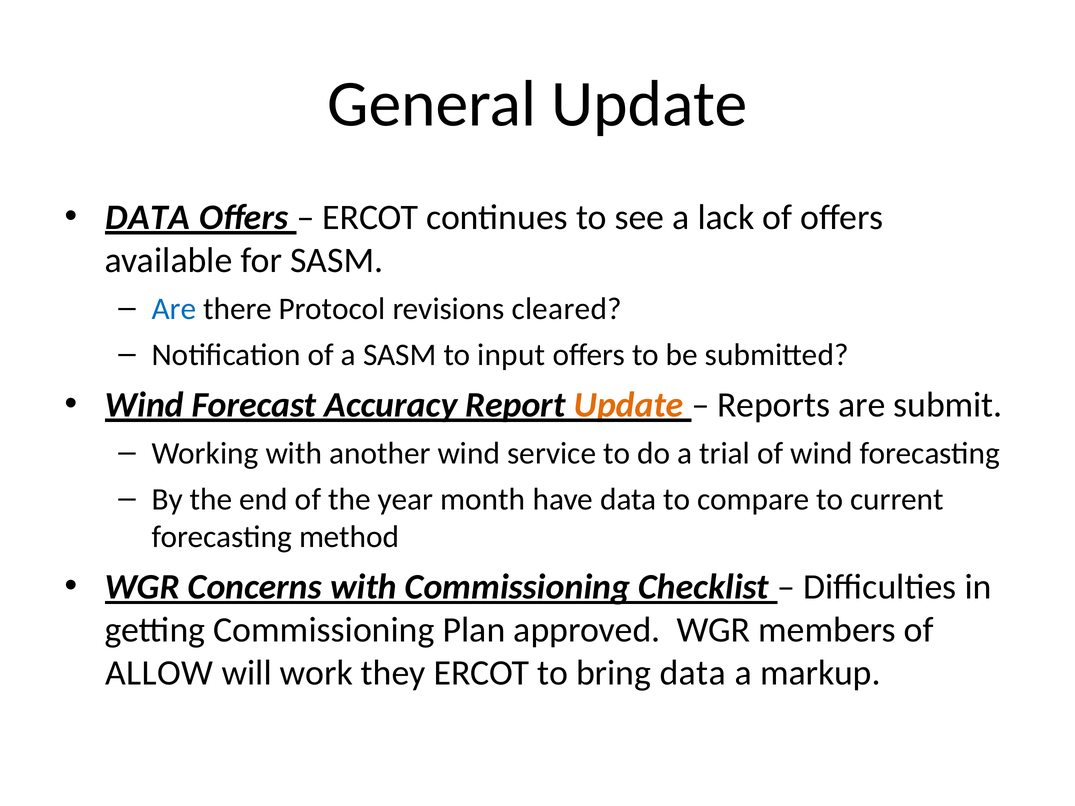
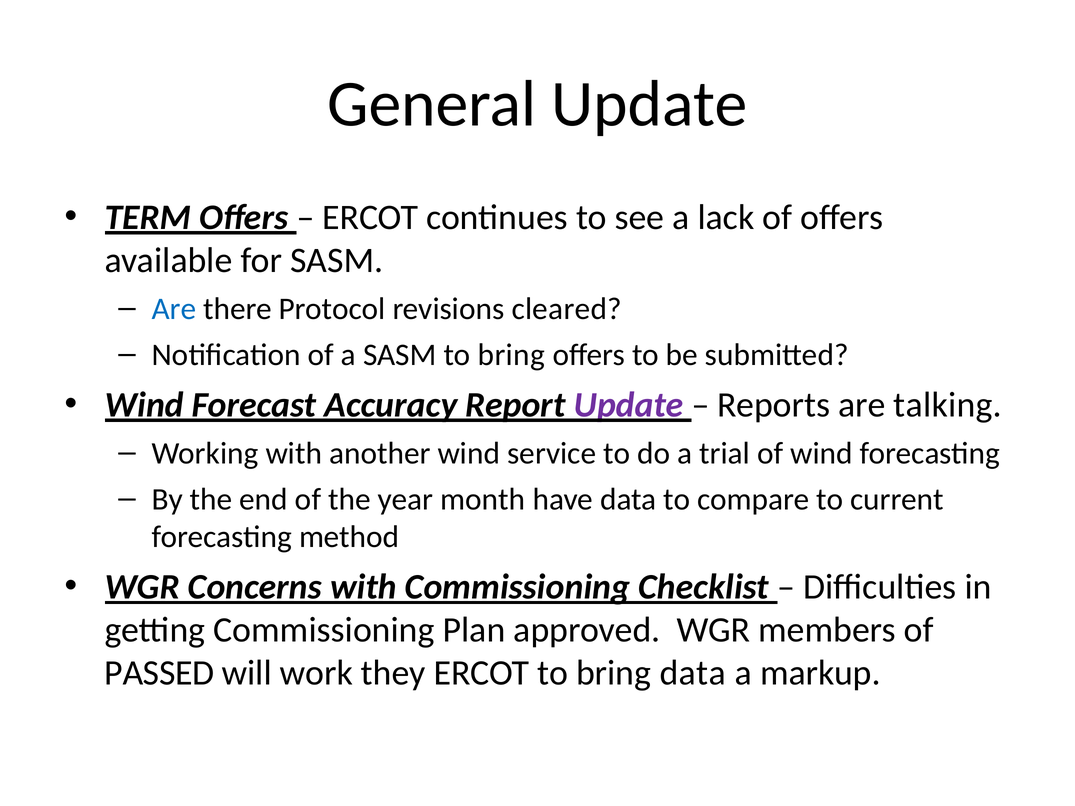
DATA: DATA -> TERM (148, 218)
SASM to input: input -> bring (511, 355)
Update colour: orange -> purple (629, 405)
submit: submit -> talking (948, 405)
ALLOW: ALLOW -> PASSED (159, 673)
